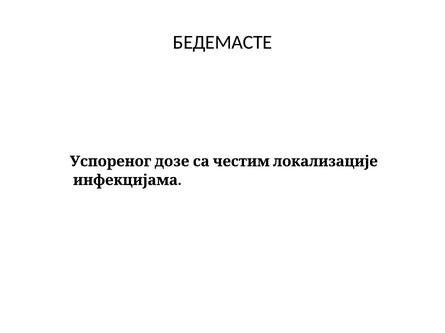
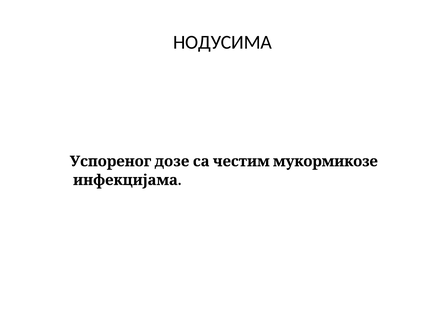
БЕДЕМАСТЕ: БЕДЕМАСТЕ -> НОДУСИМА (223, 43)
локализације: локализације -> мукормикозе (325, 162)
